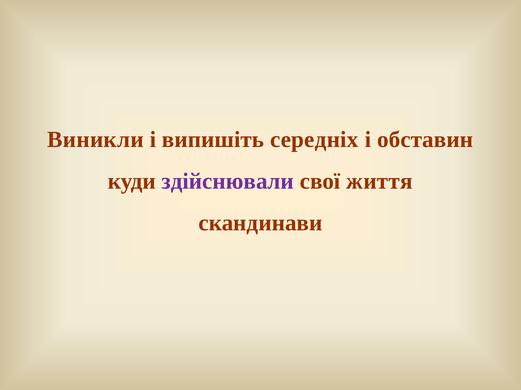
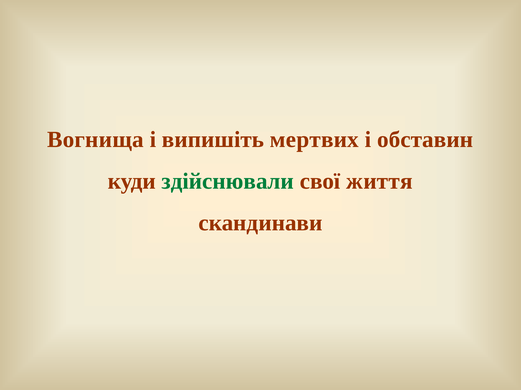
Виникли: Виникли -> Вогнища (95, 140)
середніх: середніх -> мертвих (314, 140)
здійснювали colour: purple -> green (228, 182)
